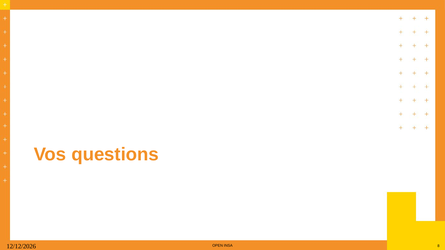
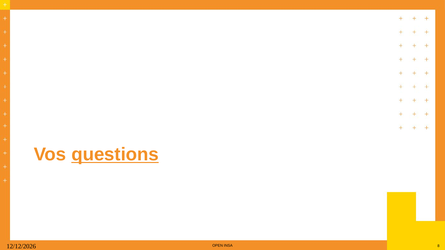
questions underline: none -> present (115, 155)
